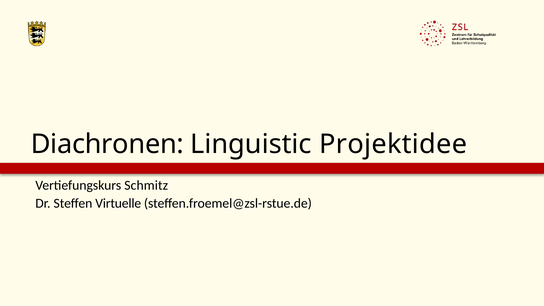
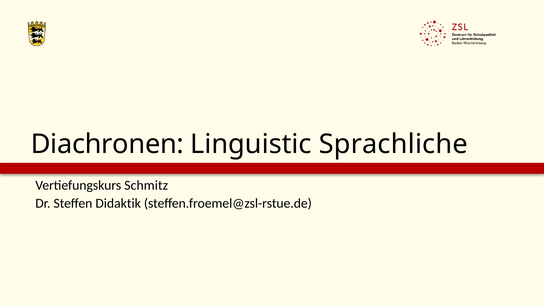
Projektidee: Projektidee -> Sprachliche (393, 144)
Virtuelle: Virtuelle -> Didaktik (118, 203)
